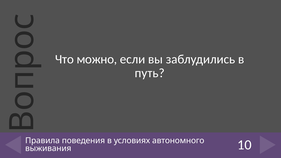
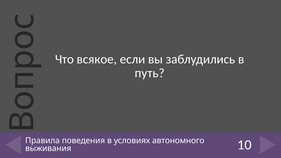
можно: можно -> всякое (97, 59)
